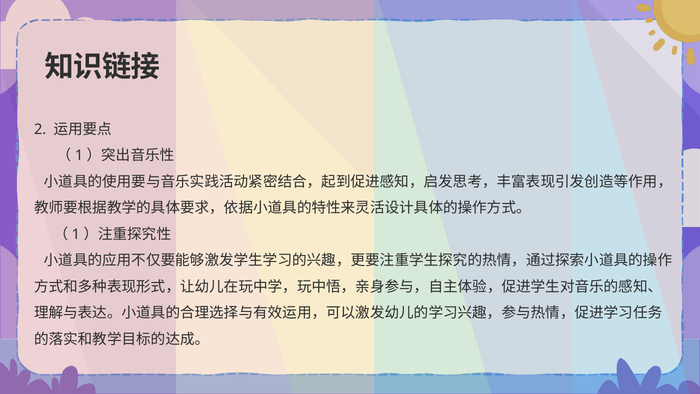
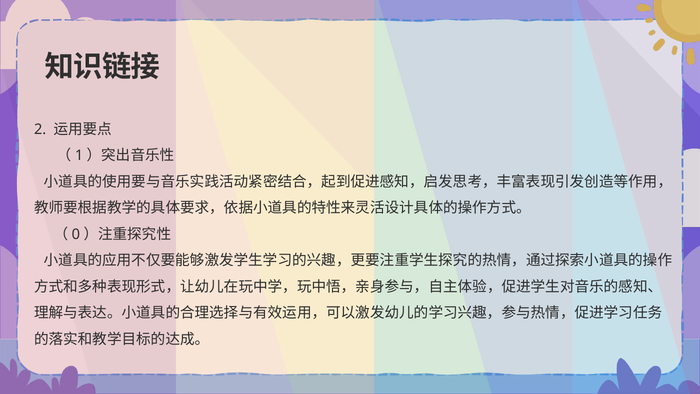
1: 1 -> 0 (76, 234)
